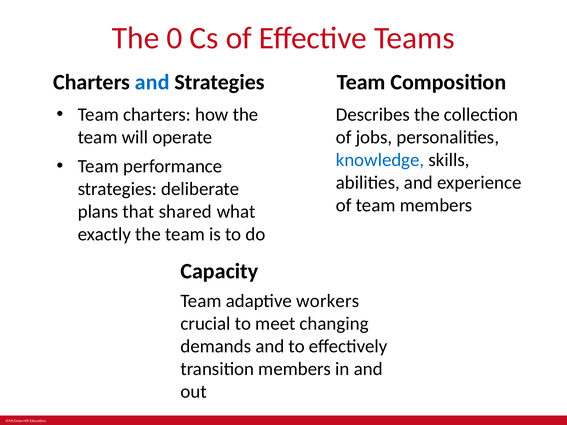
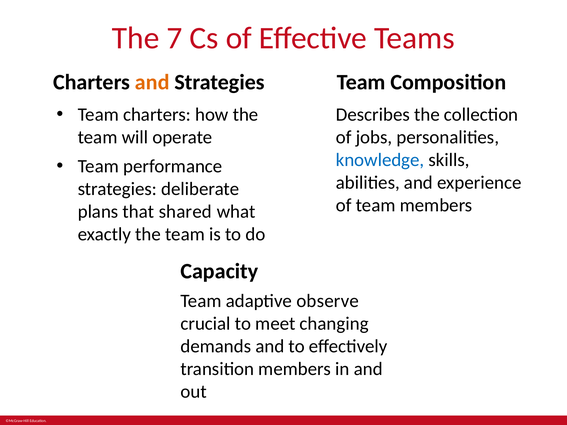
0: 0 -> 7 (175, 38)
and colour: blue -> orange (152, 82)
workers: workers -> observe (328, 301)
